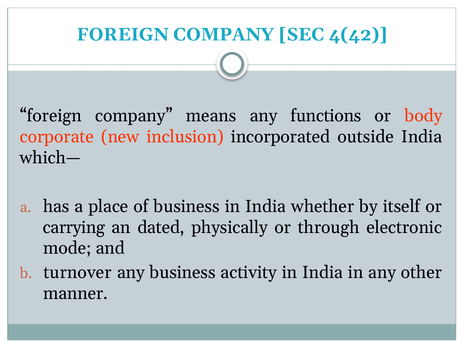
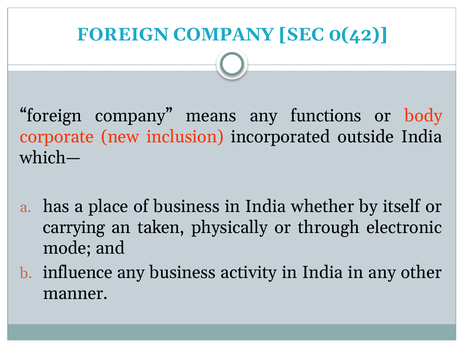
4(42: 4(42 -> 0(42 (358, 35)
dated: dated -> taken (161, 227)
turnover: turnover -> influence (78, 273)
